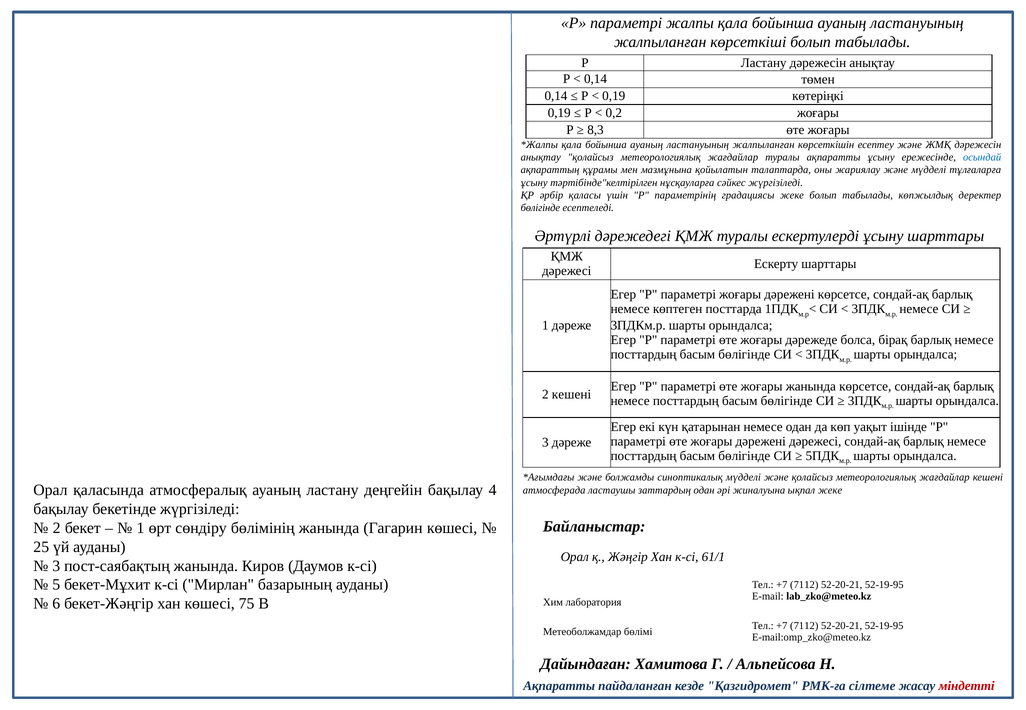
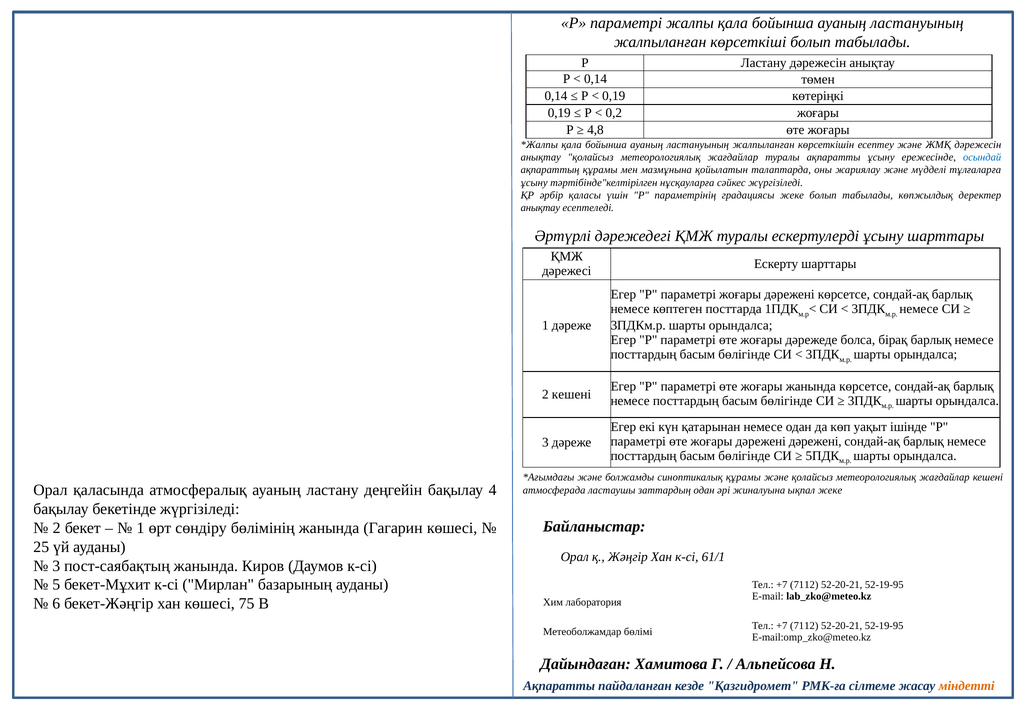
8,3: 8,3 -> 4,8 (595, 130)
бөлігінде: бөлігінде -> анықтау (540, 208)
дәрежені дәрежесі: дәрежесі -> дәрежені (815, 441)
синоптикалық мүдделі: мүдделі -> құрамы (743, 478)
міндетті colour: red -> orange (967, 686)
